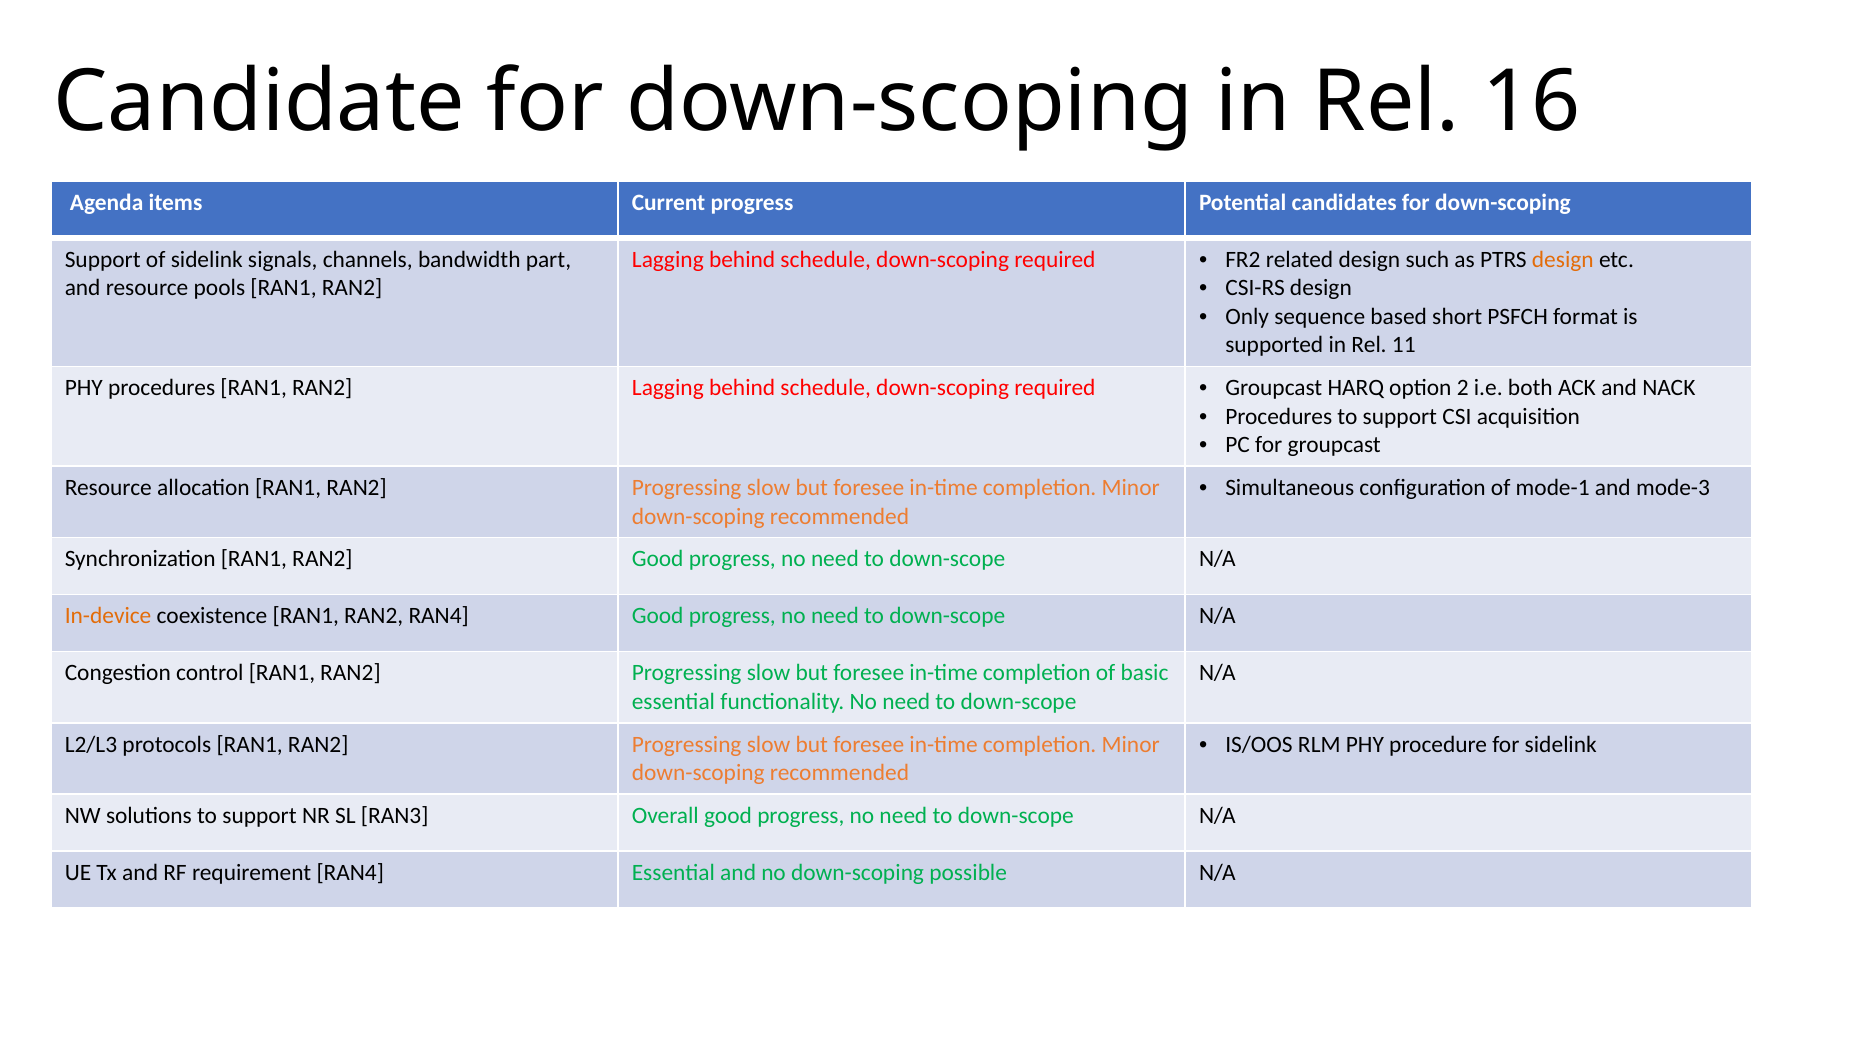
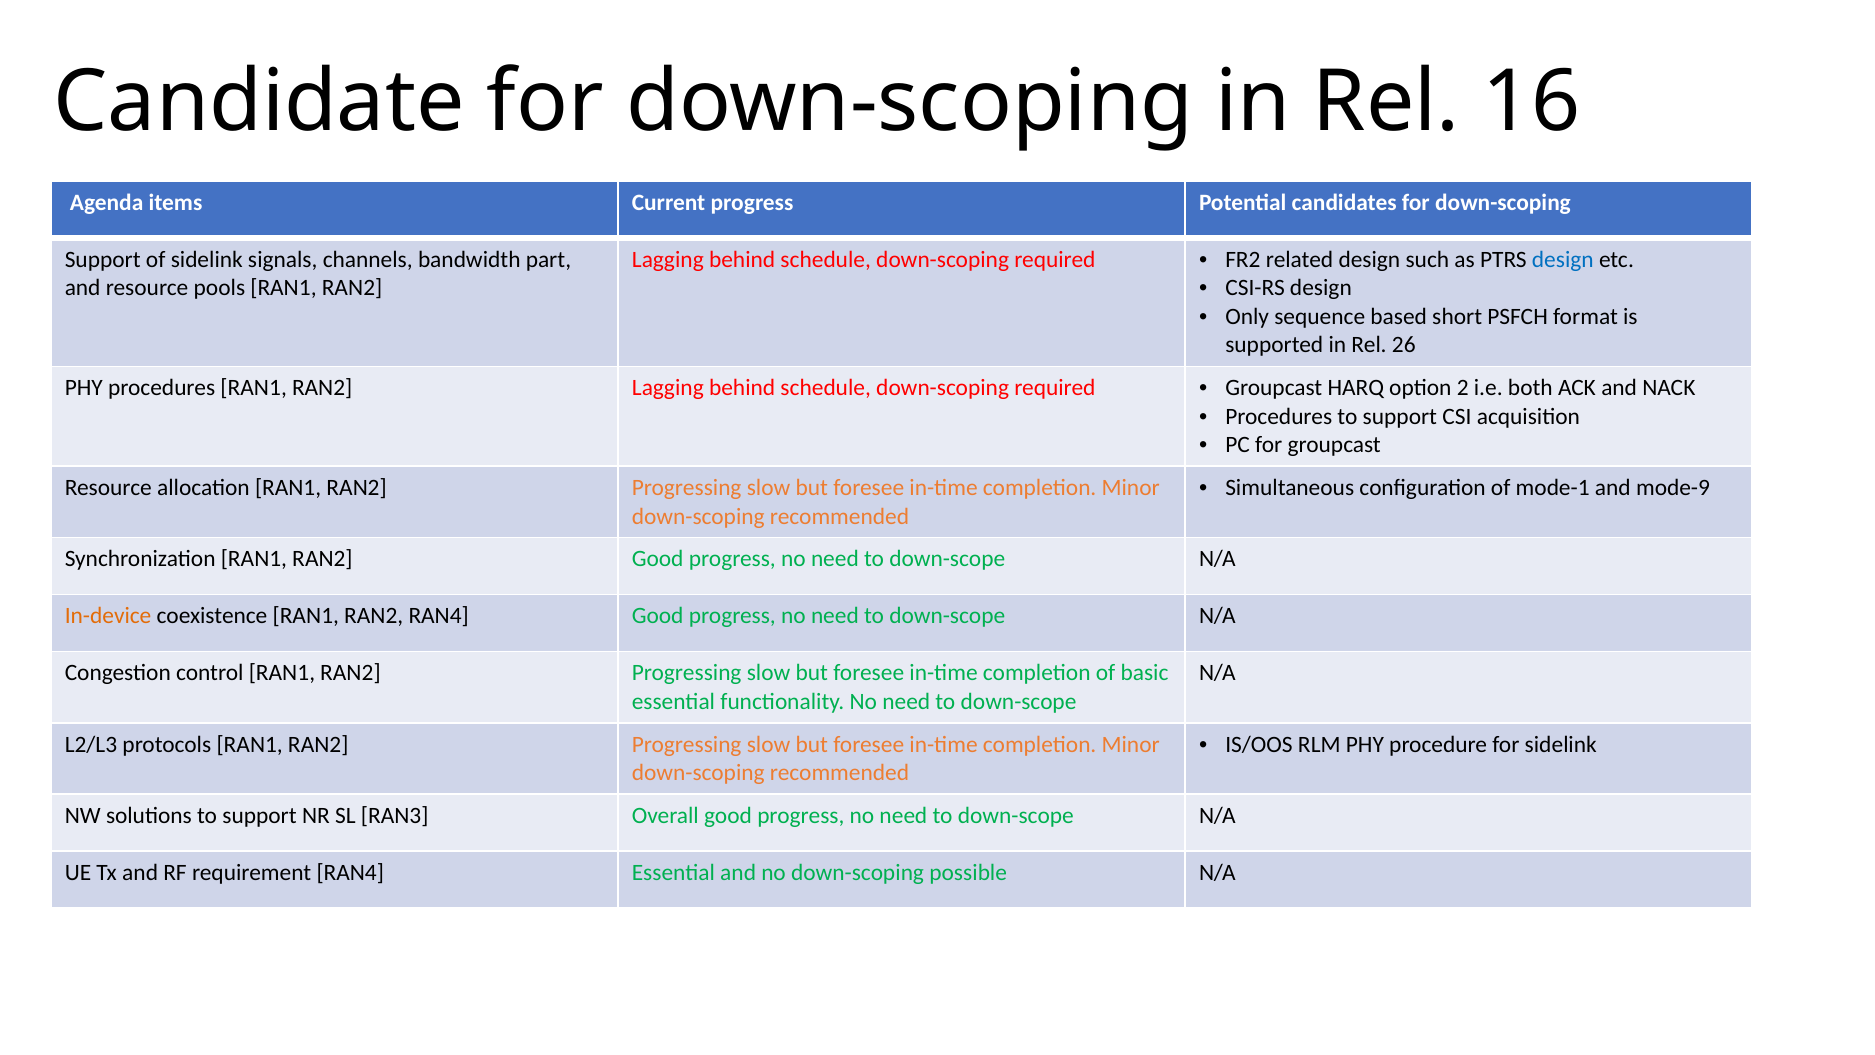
design colour: orange -> blue (1563, 259)
11: 11 -> 26 (1404, 345)
mode-3: mode-3 -> mode-9 (1673, 488)
